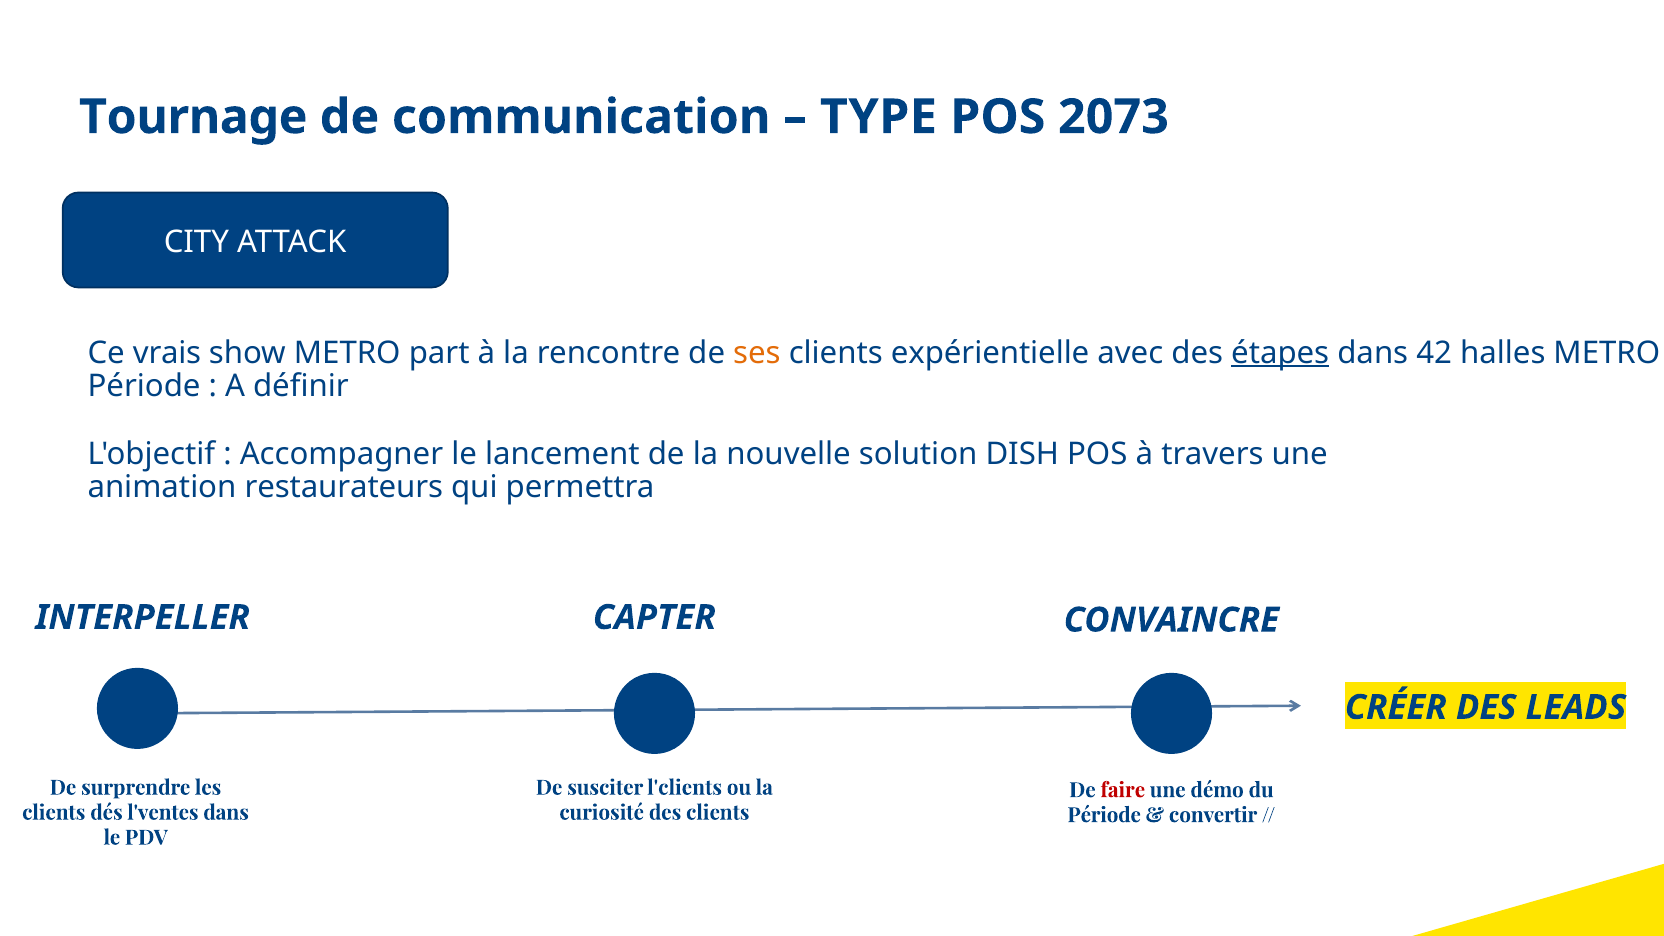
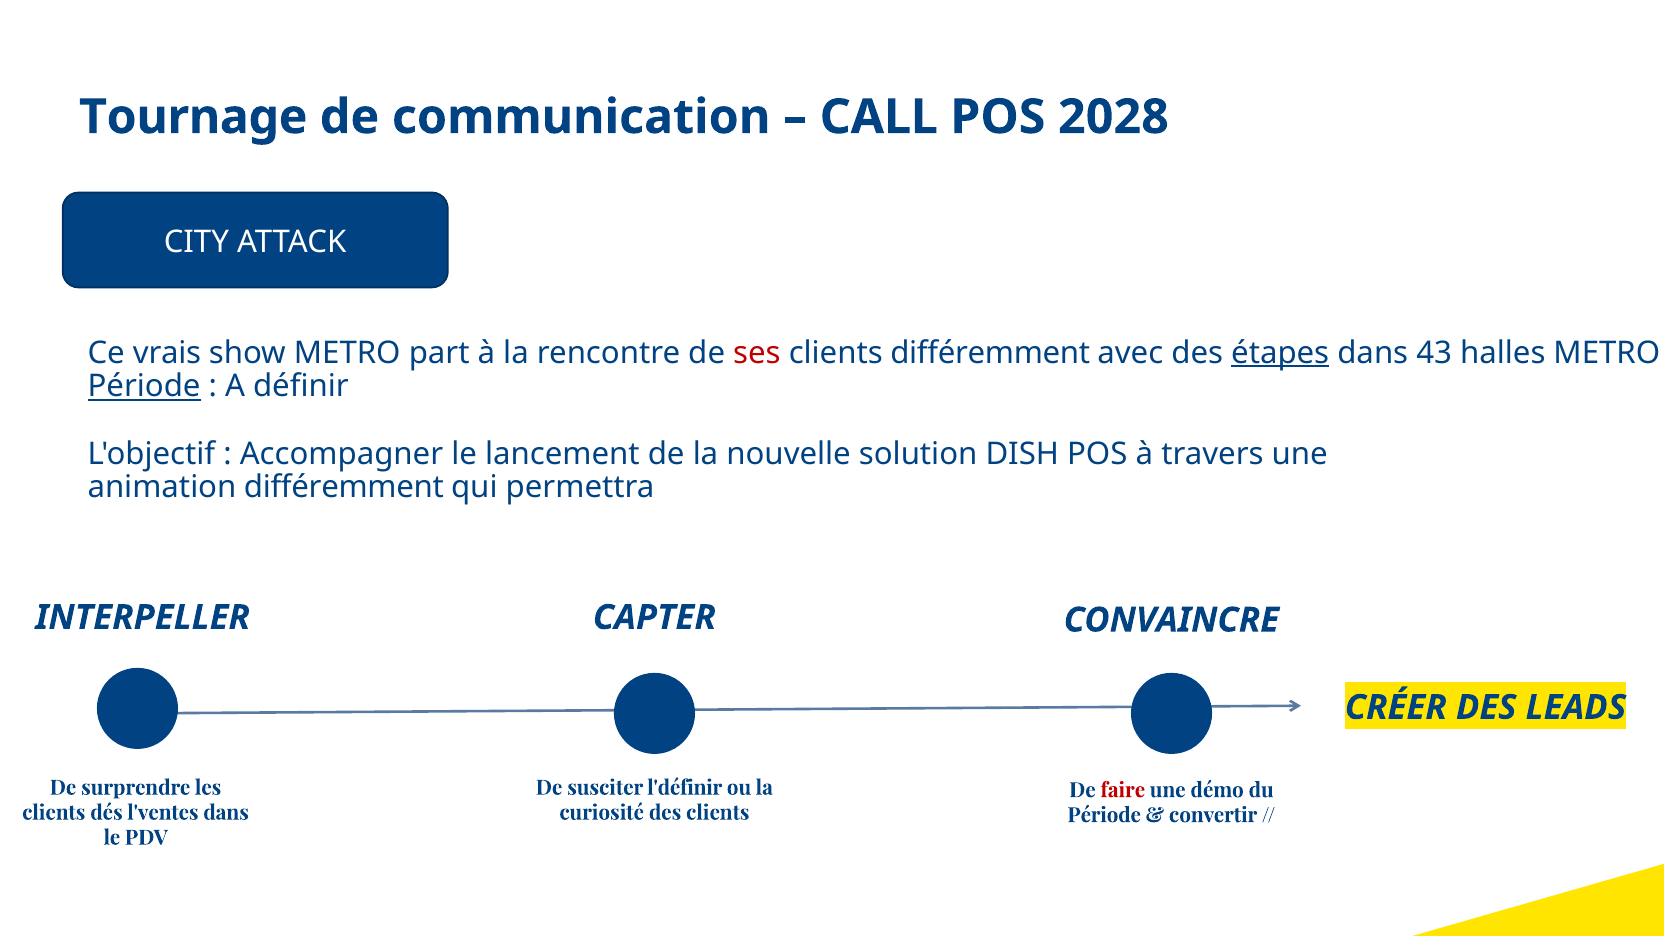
TYPE: TYPE -> CALL (879, 117)
2073: 2073 -> 2028 (1113, 117)
ses colour: orange -> red (757, 353)
clients expérientielle: expérientielle -> différemment (990, 353)
42: 42 -> 43 (1434, 353)
Période underline: none -> present (144, 387)
animation restaurateurs: restaurateurs -> différemment (344, 488)
l'clients: l'clients -> l'définir (685, 788)
